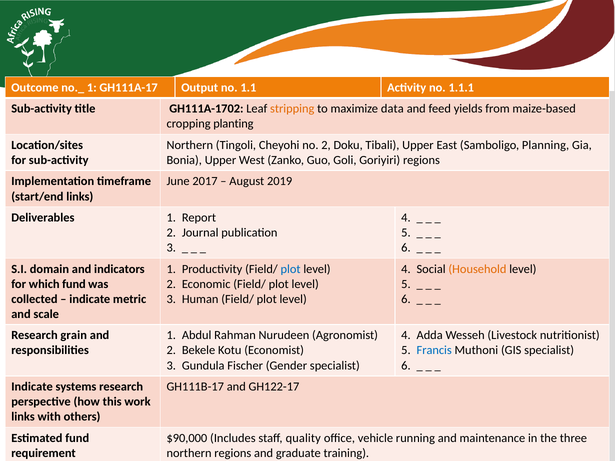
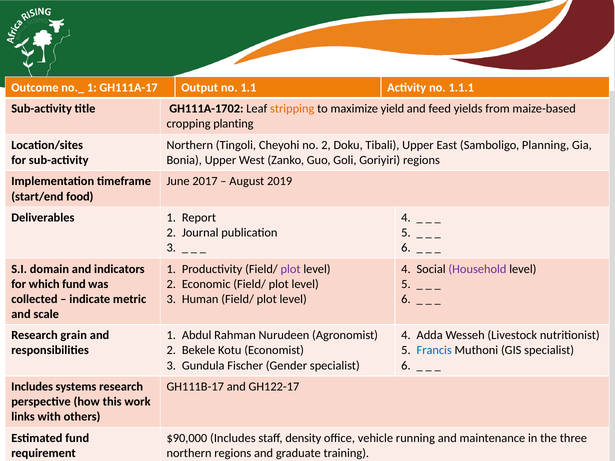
data: data -> yield (392, 109)
start/end links: links -> food (80, 197)
plot colour: blue -> purple (291, 269)
Household colour: orange -> purple (477, 269)
Indicate: Indicate -> Includes (32, 387)
quality: quality -> density (303, 438)
